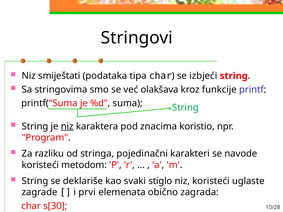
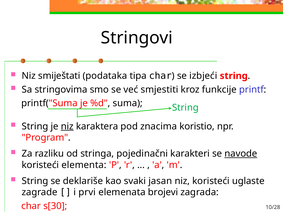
olakšava: olakšava -> smjestiti (159, 90)
navode underline: none -> present (241, 154)
metodom: metodom -> elementa (84, 165)
stiglo: stiglo -> jasan (160, 181)
obično: obično -> brojevi (163, 192)
